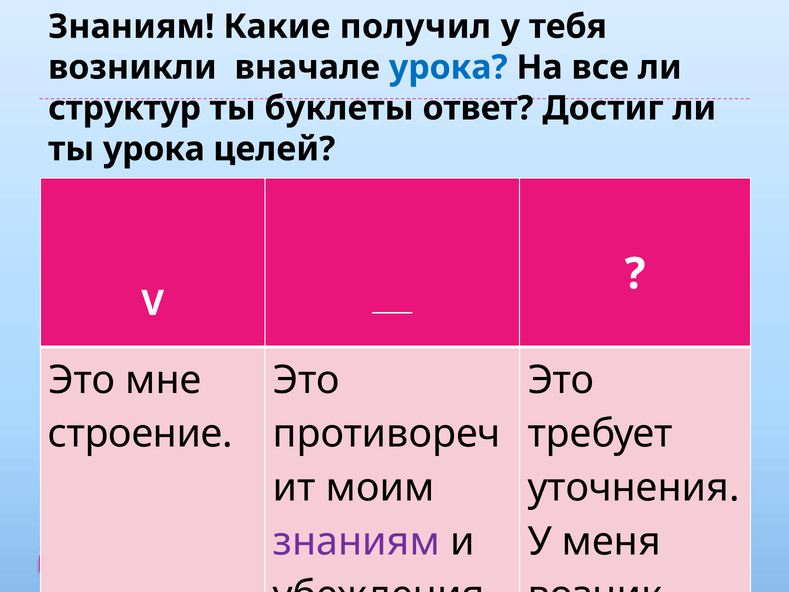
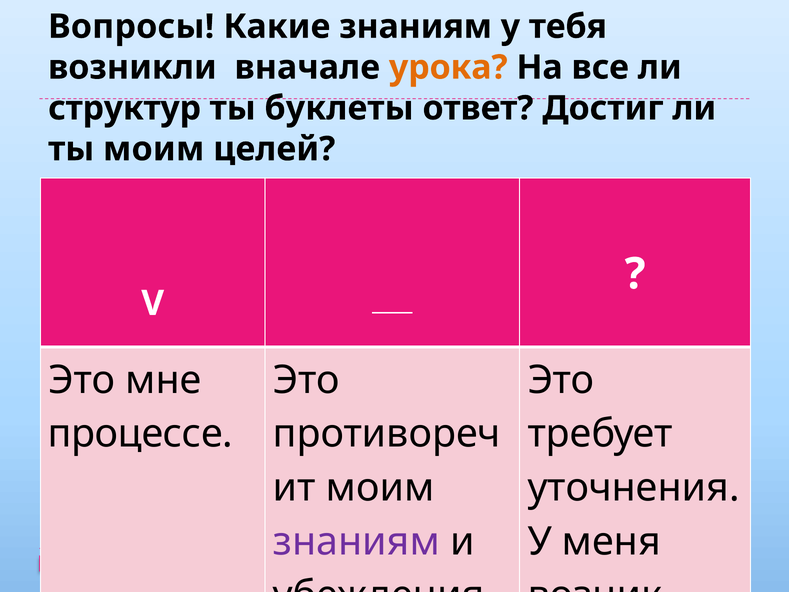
Знаниям: Знаниям -> Вопросы (131, 27)
Какие получил: получил -> знаниям (416, 27)
урока colour: blue -> orange (448, 67)
ты урока: урока -> моим (154, 149)
строение: строение -> процессе (140, 434)
